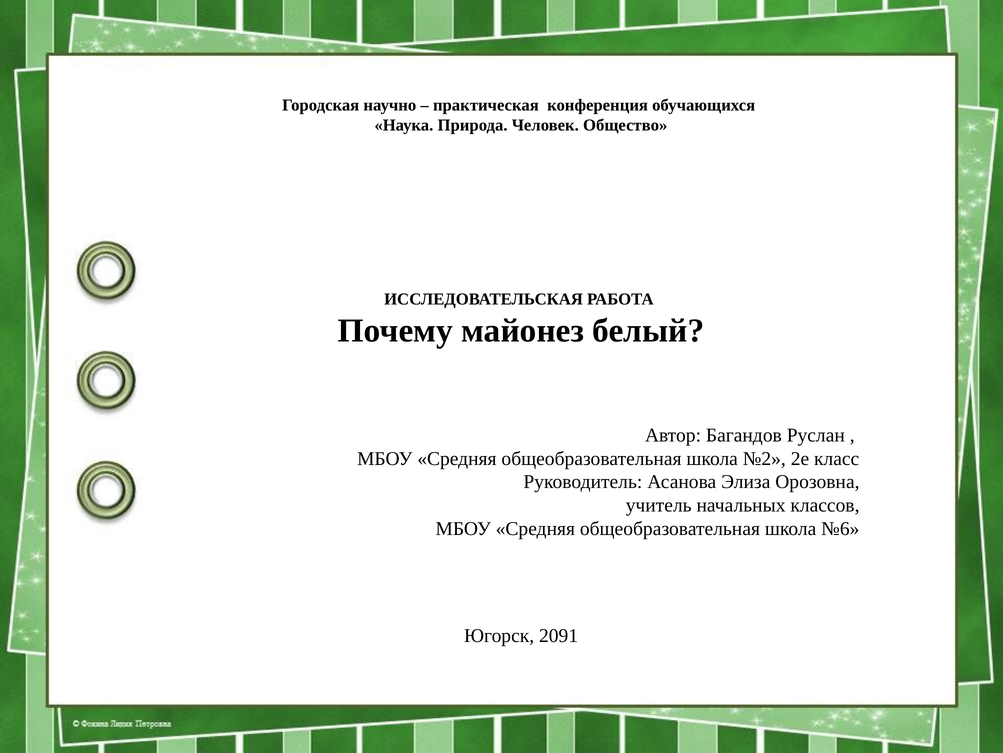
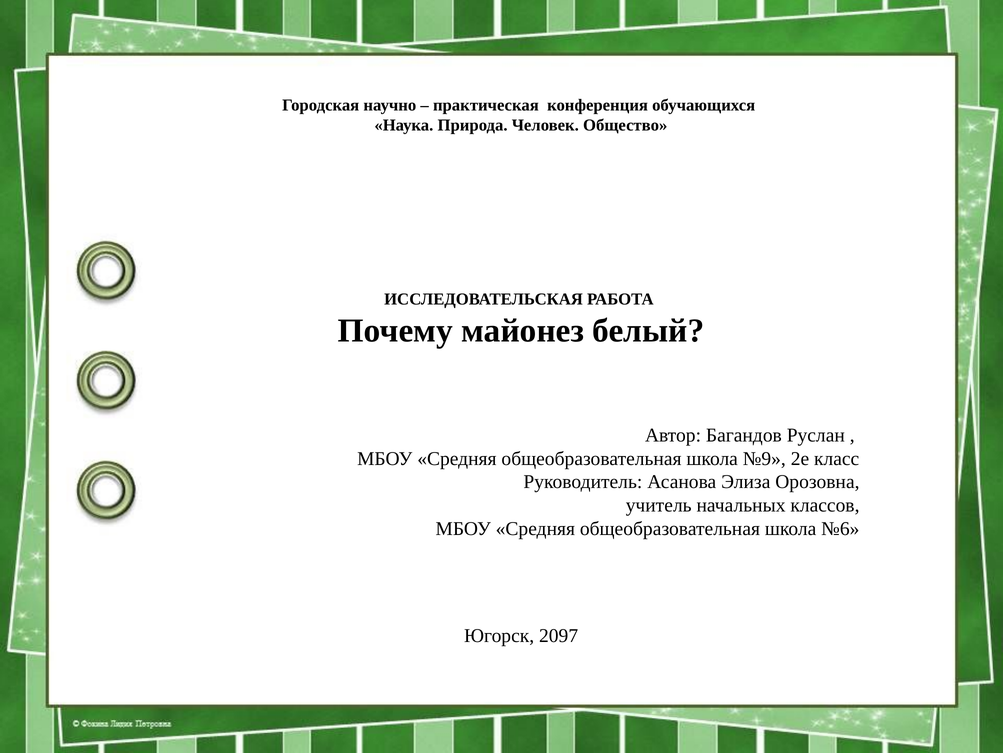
№2: №2 -> №9 (764, 458)
2091: 2091 -> 2097 (559, 635)
